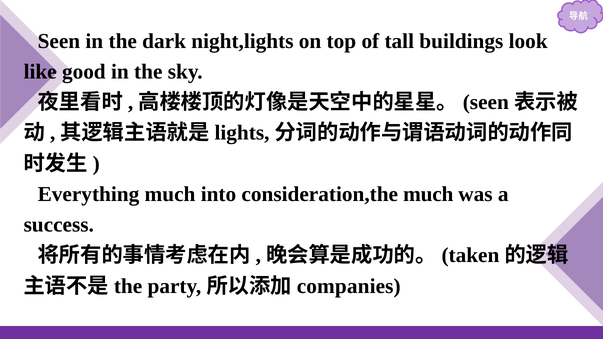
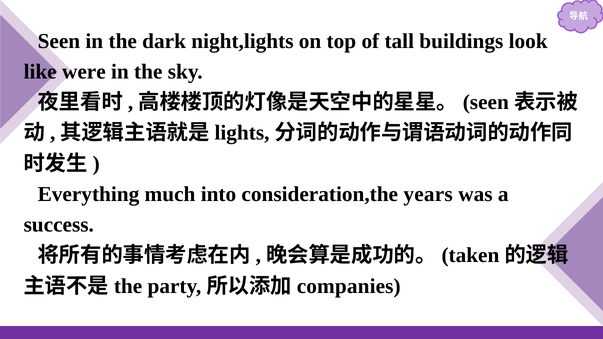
good: good -> were (84, 72)
consideration,the much: much -> years (428, 194)
